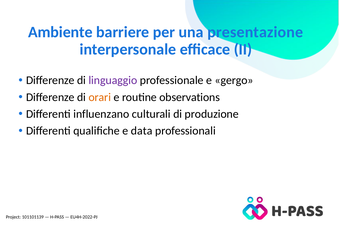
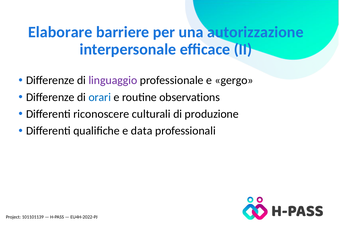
Ambiente: Ambiente -> Elaborare (60, 32)
presentazione: presentazione -> autorizzazione (255, 32)
orari colour: orange -> blue (100, 97)
influenzano: influenzano -> riconoscere (101, 114)
